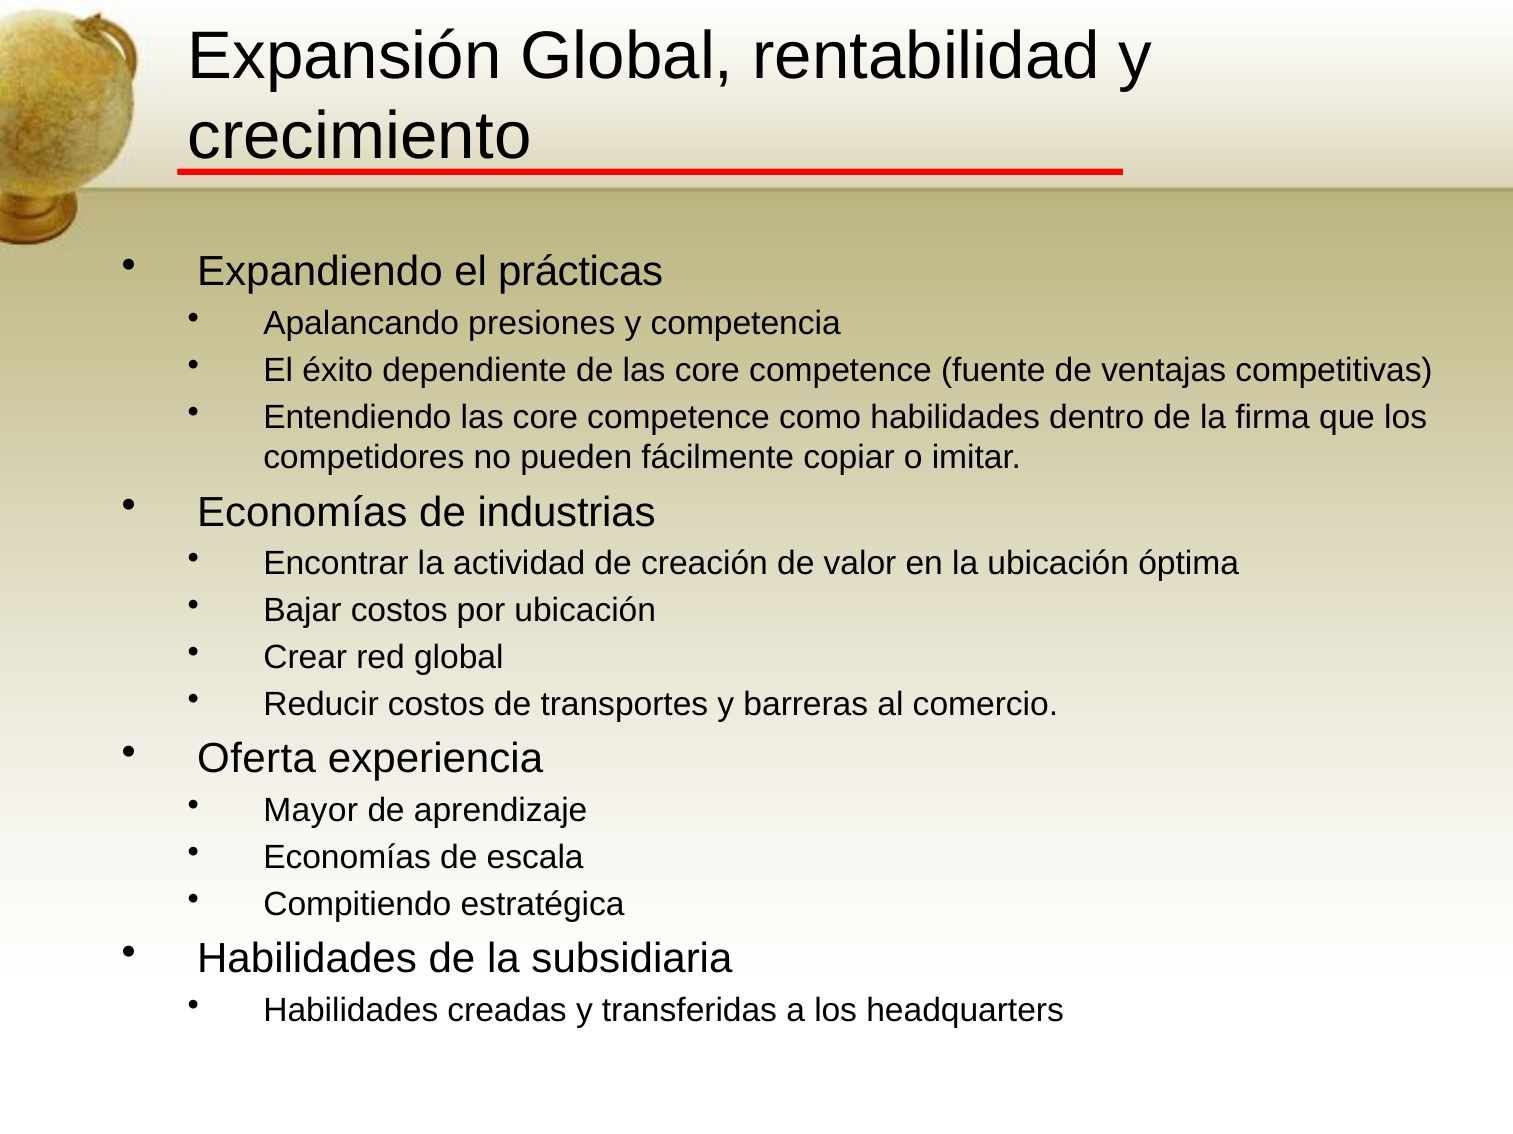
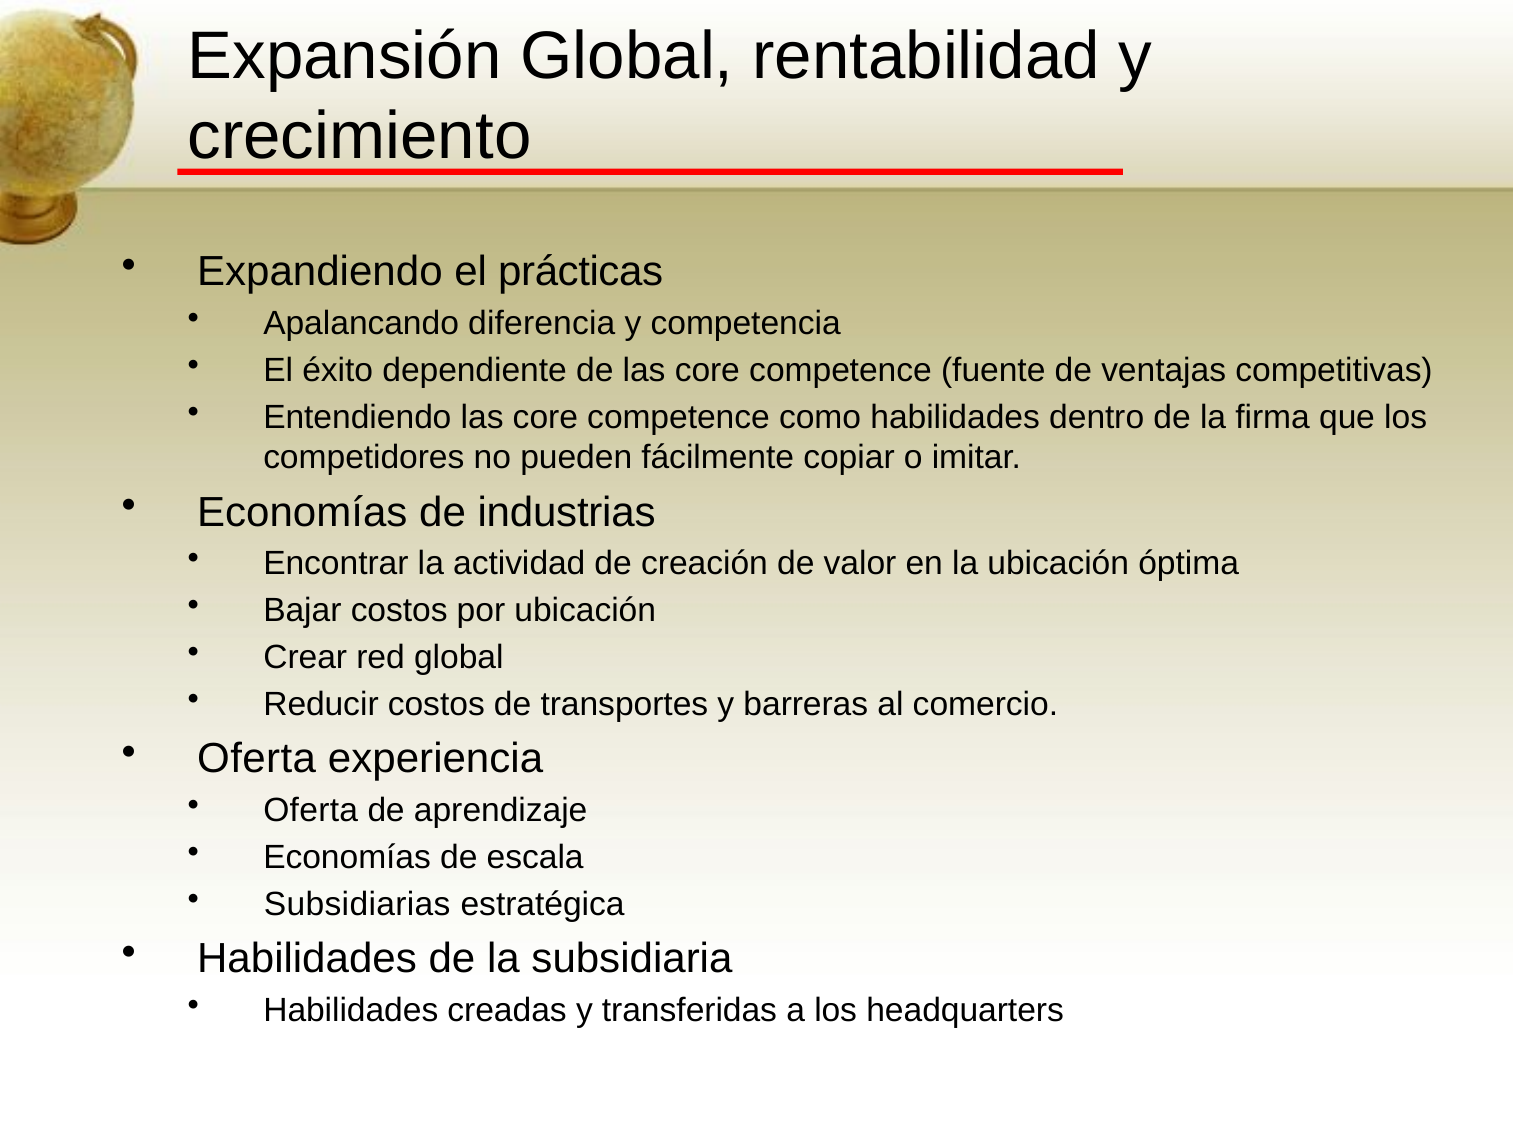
presiones: presiones -> diferencia (542, 324)
Mayor: Mayor -> Oferta (311, 811)
Compitiendo: Compitiendo -> Subsidiarias (357, 905)
